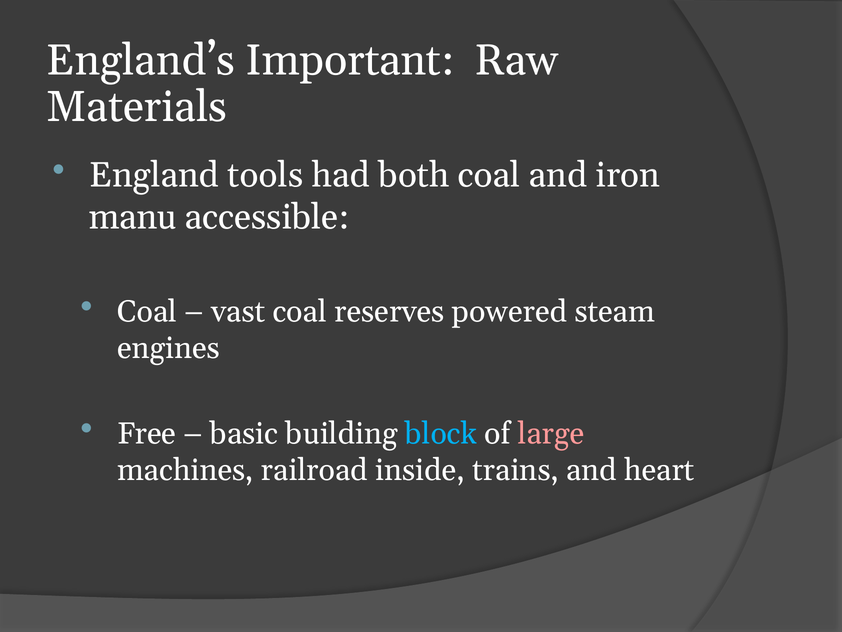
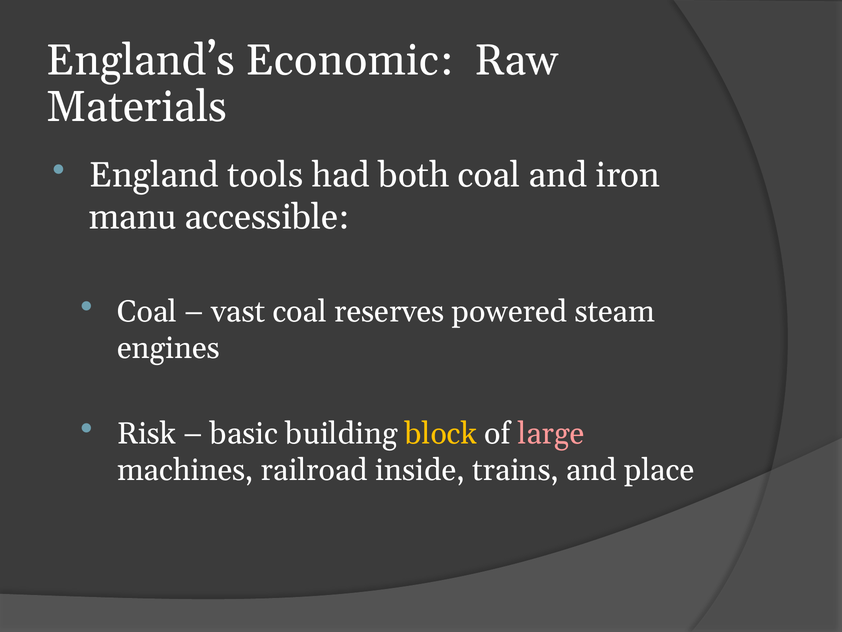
Important: Important -> Economic (349, 60)
Free: Free -> Risk (147, 433)
block colour: light blue -> yellow (441, 433)
heart: heart -> place (659, 470)
